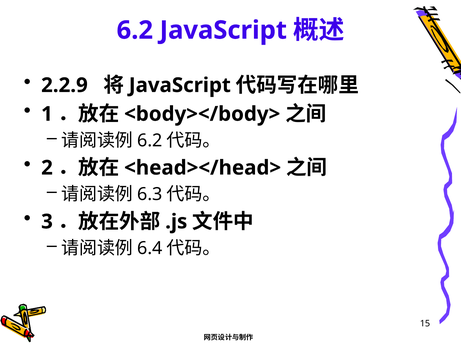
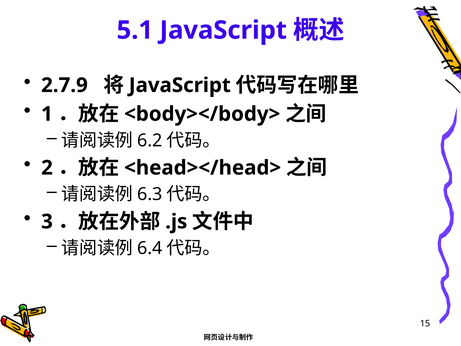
6.2: 6.2 -> 5.1 (135, 30)
2.2.9: 2.2.9 -> 2.7.9 (64, 85)
